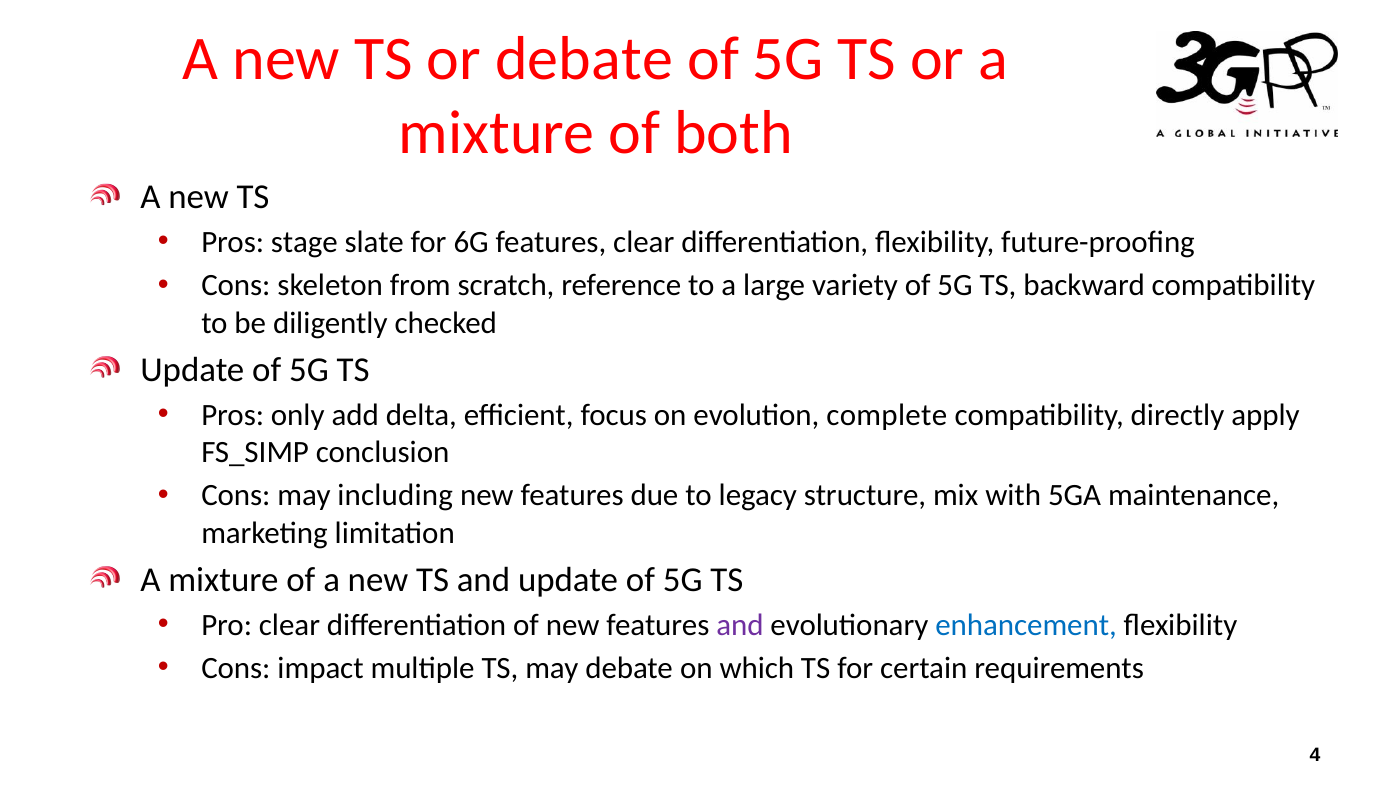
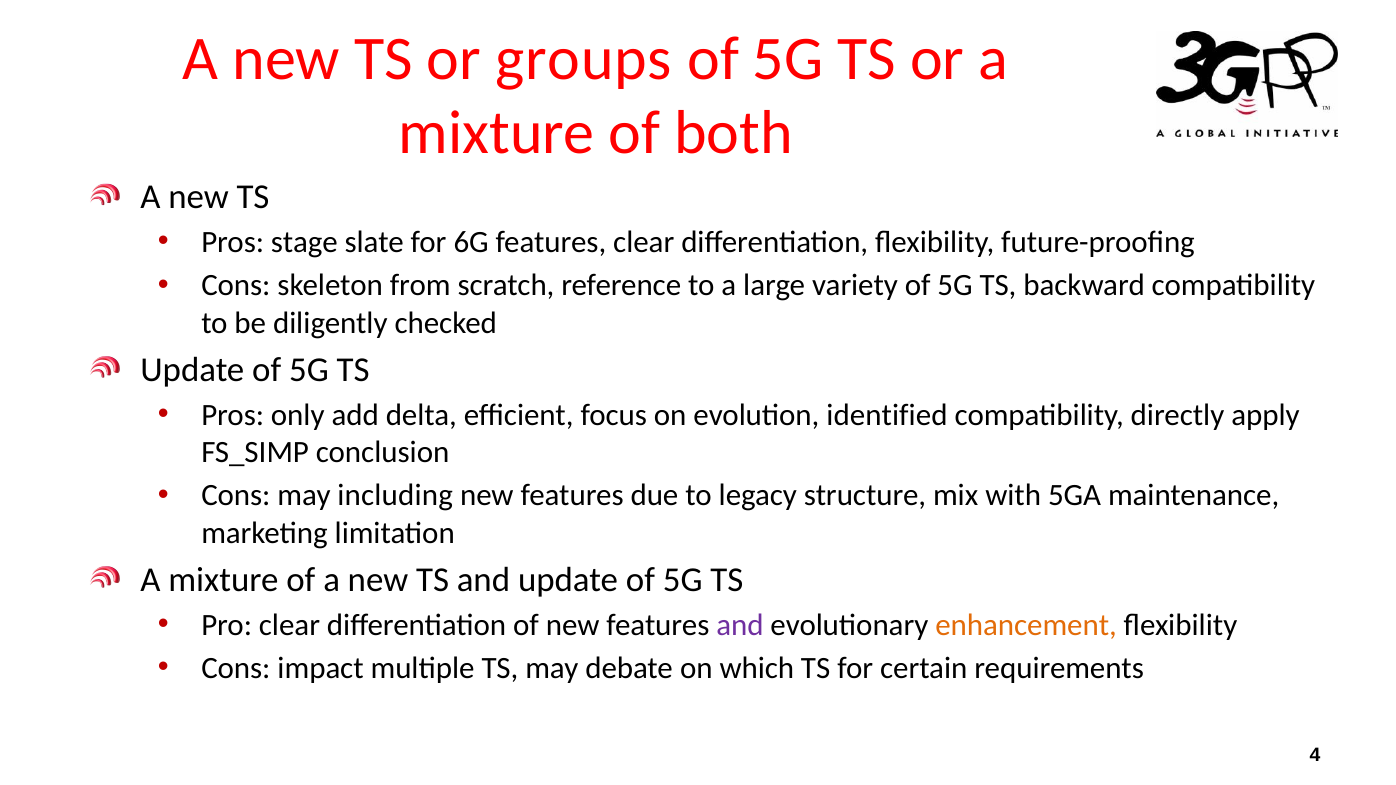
or debate: debate -> groups (584, 59)
complete: complete -> identified (887, 415)
enhancement colour: blue -> orange (1026, 625)
